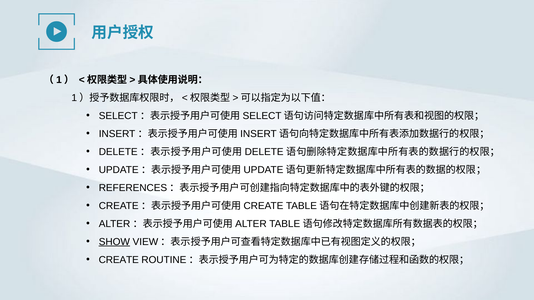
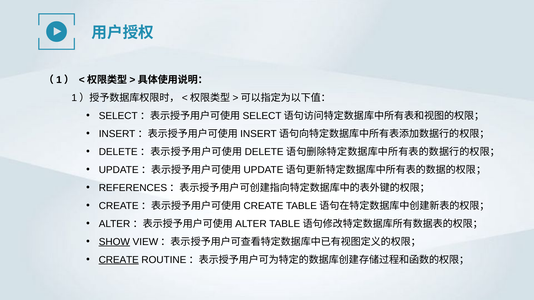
CREATE underline: none -> present (119, 260)
